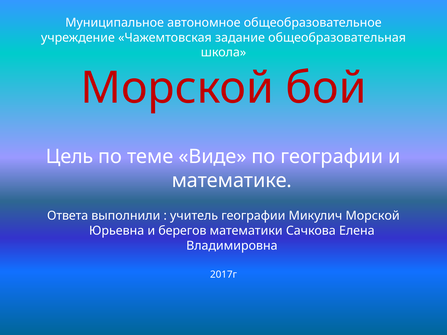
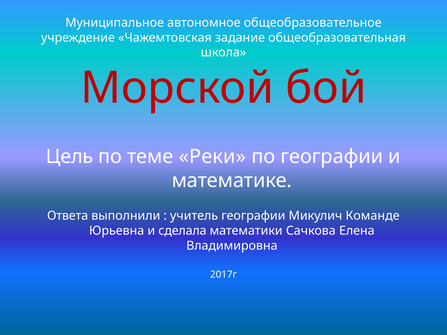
Виде: Виде -> Реки (212, 157)
Микулич Морской: Морской -> Команде (373, 216)
берегов: берегов -> сделала (182, 231)
